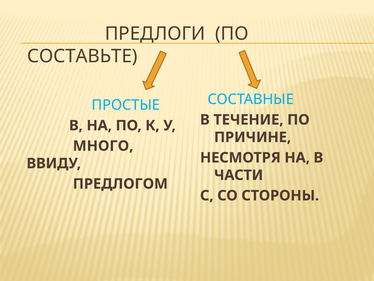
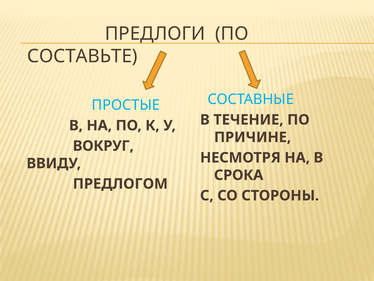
МНОГО: МНОГО -> ВОКРУГ (103, 146)
ЧАСТИ: ЧАСТИ -> СРОКА (239, 175)
